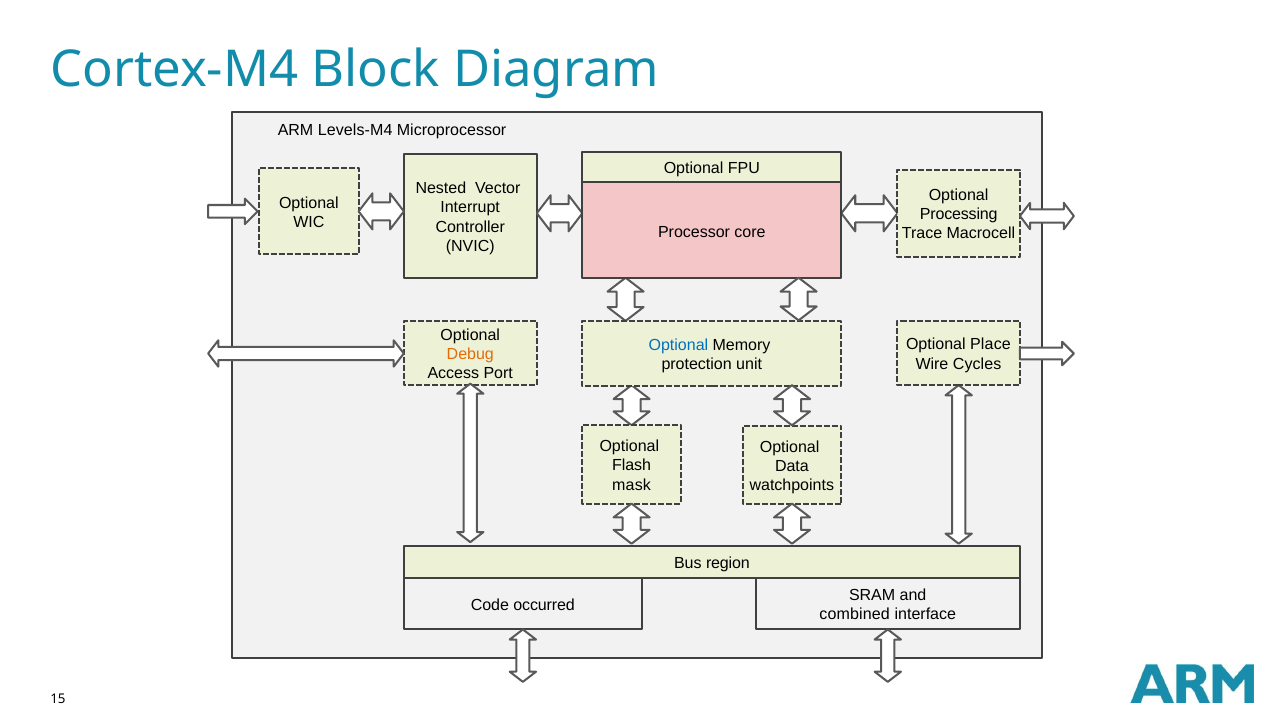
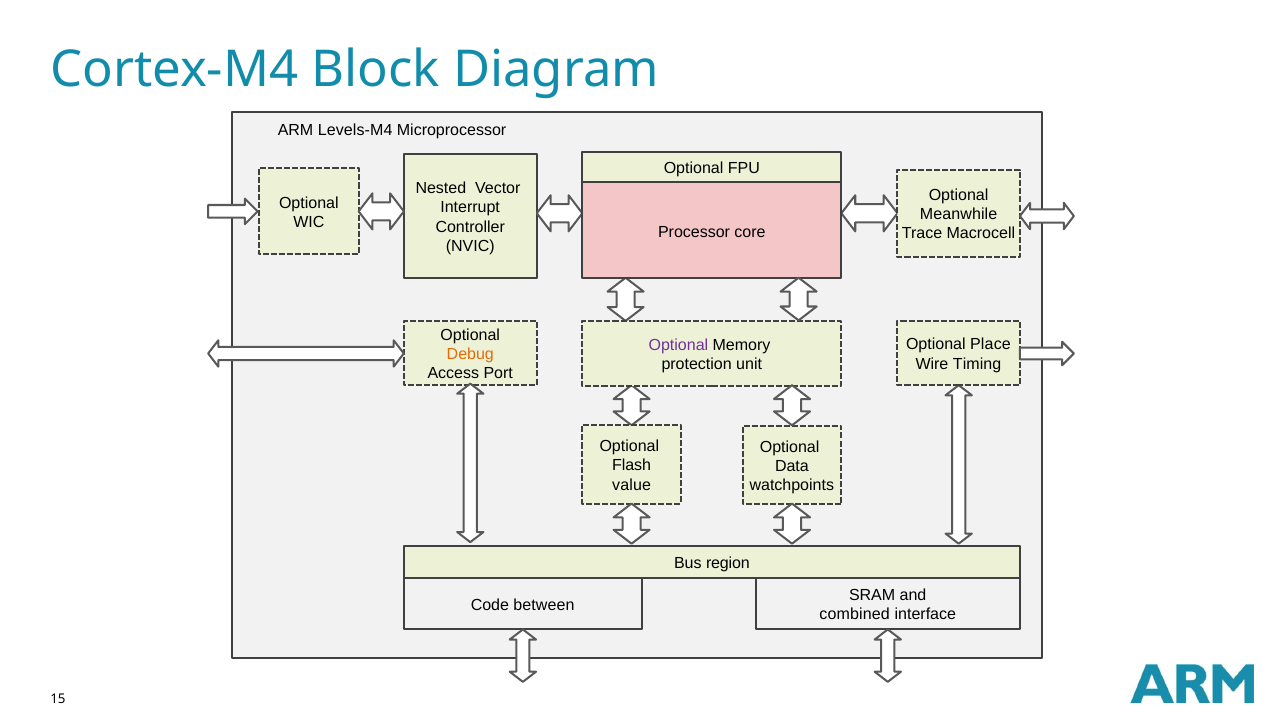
Processing: Processing -> Meanwhile (959, 214)
Optional colour: blue -> purple (678, 345)
Cycles: Cycles -> Timing (977, 363)
mask: mask -> value (632, 484)
occurred: occurred -> between (544, 604)
